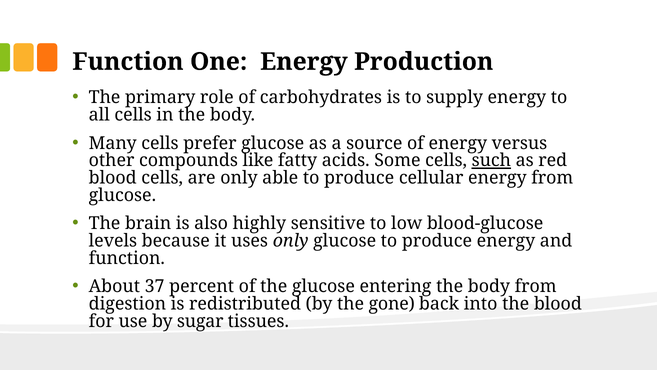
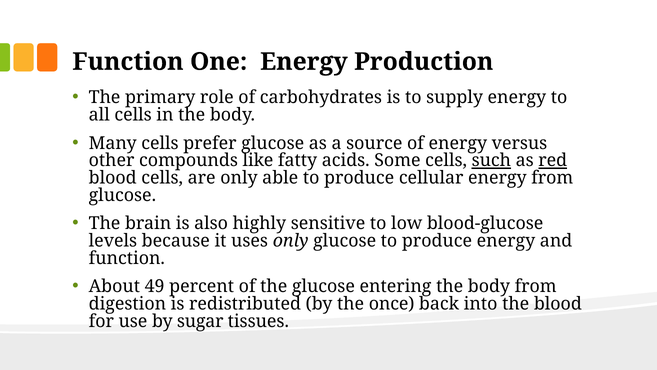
red underline: none -> present (553, 160)
37: 37 -> 49 (155, 286)
gone: gone -> once (392, 304)
